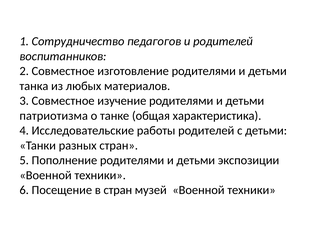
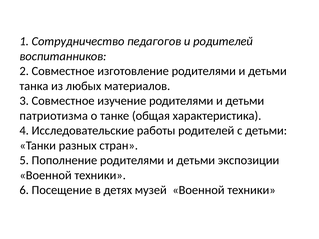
в стран: стран -> детях (118, 190)
